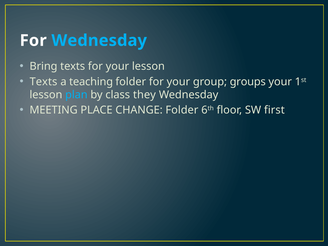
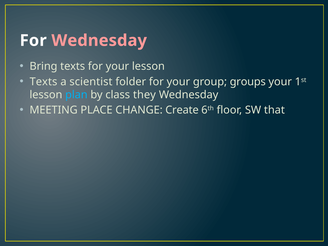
Wednesday colour: light blue -> pink (99, 41)
teaching: teaching -> scientist (91, 82)
CHANGE Folder: Folder -> Create (182, 110)
first: first -> that (274, 110)
